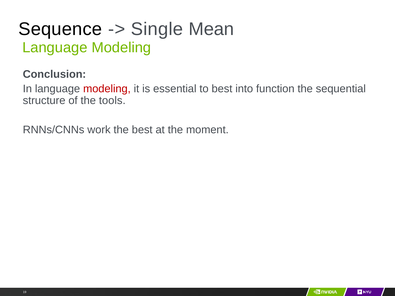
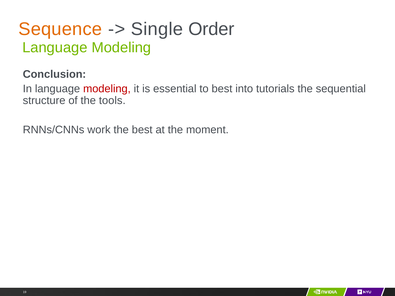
Sequence colour: black -> orange (60, 29)
Mean: Mean -> Order (211, 29)
function: function -> tutorials (275, 89)
